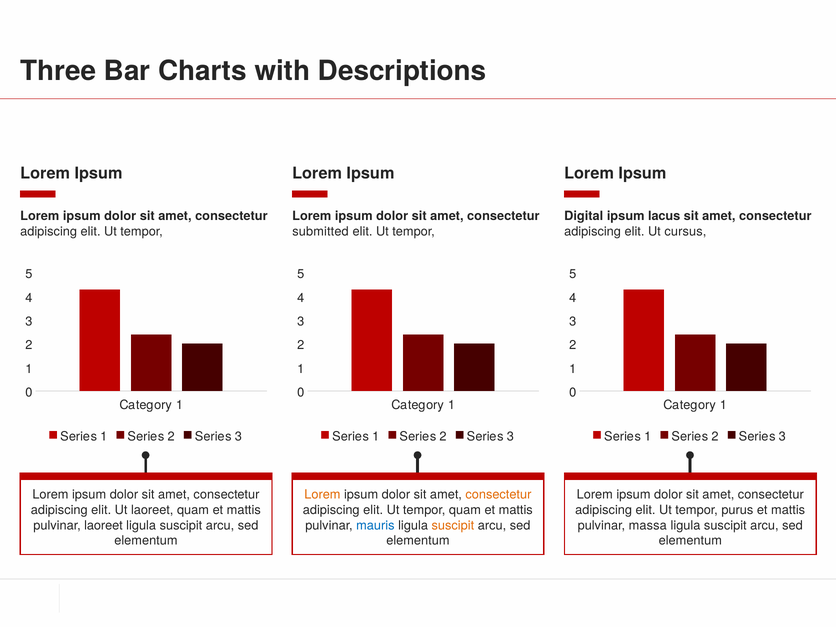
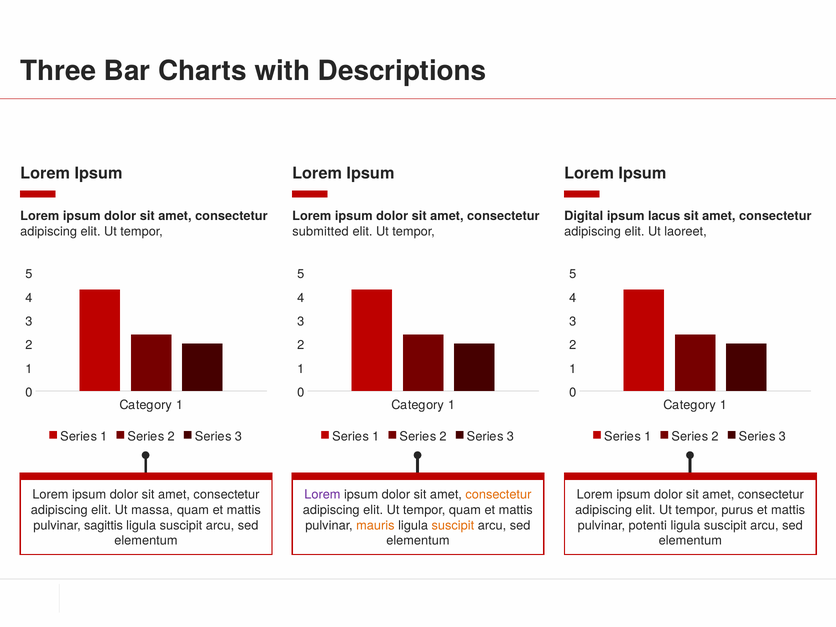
cursus: cursus -> laoreet (685, 231)
Lorem colour: orange -> purple (322, 495)
Ut laoreet: laoreet -> massa (152, 510)
pulvinar laoreet: laoreet -> sagittis (103, 525)
mauris colour: blue -> orange (375, 525)
massa: massa -> potenti (648, 525)
